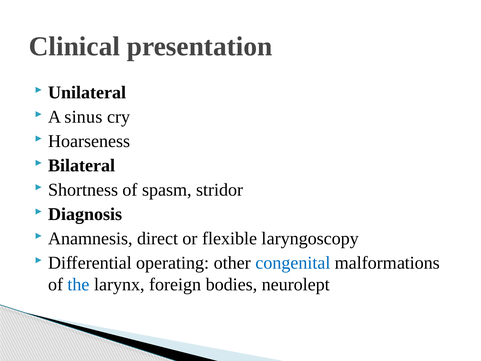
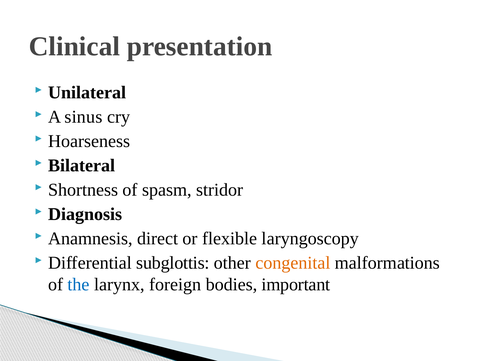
operating: operating -> subglottis (173, 263)
congenital colour: blue -> orange (293, 263)
neurolept: neurolept -> important (296, 284)
